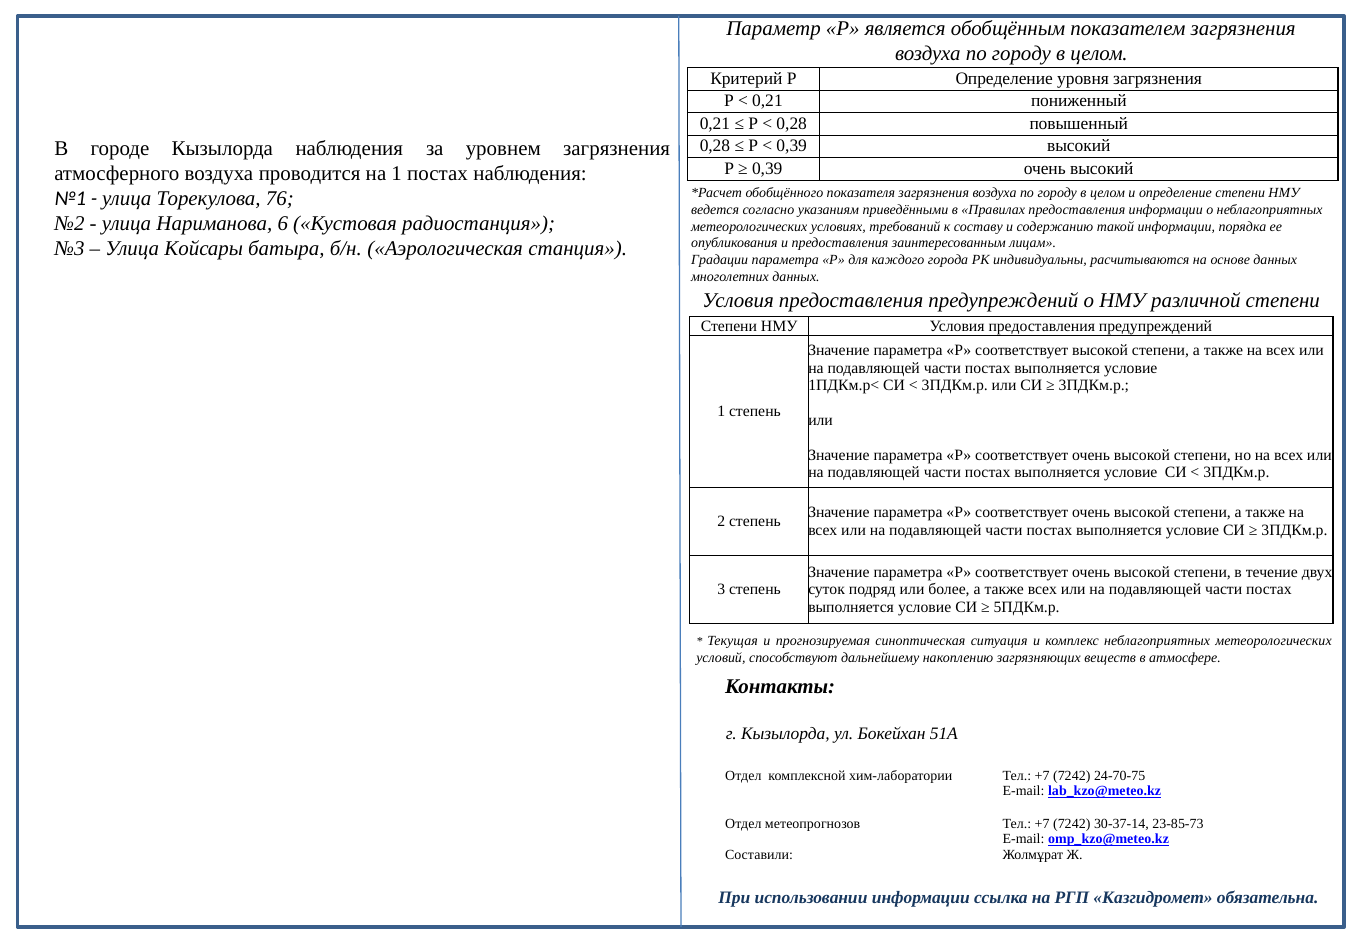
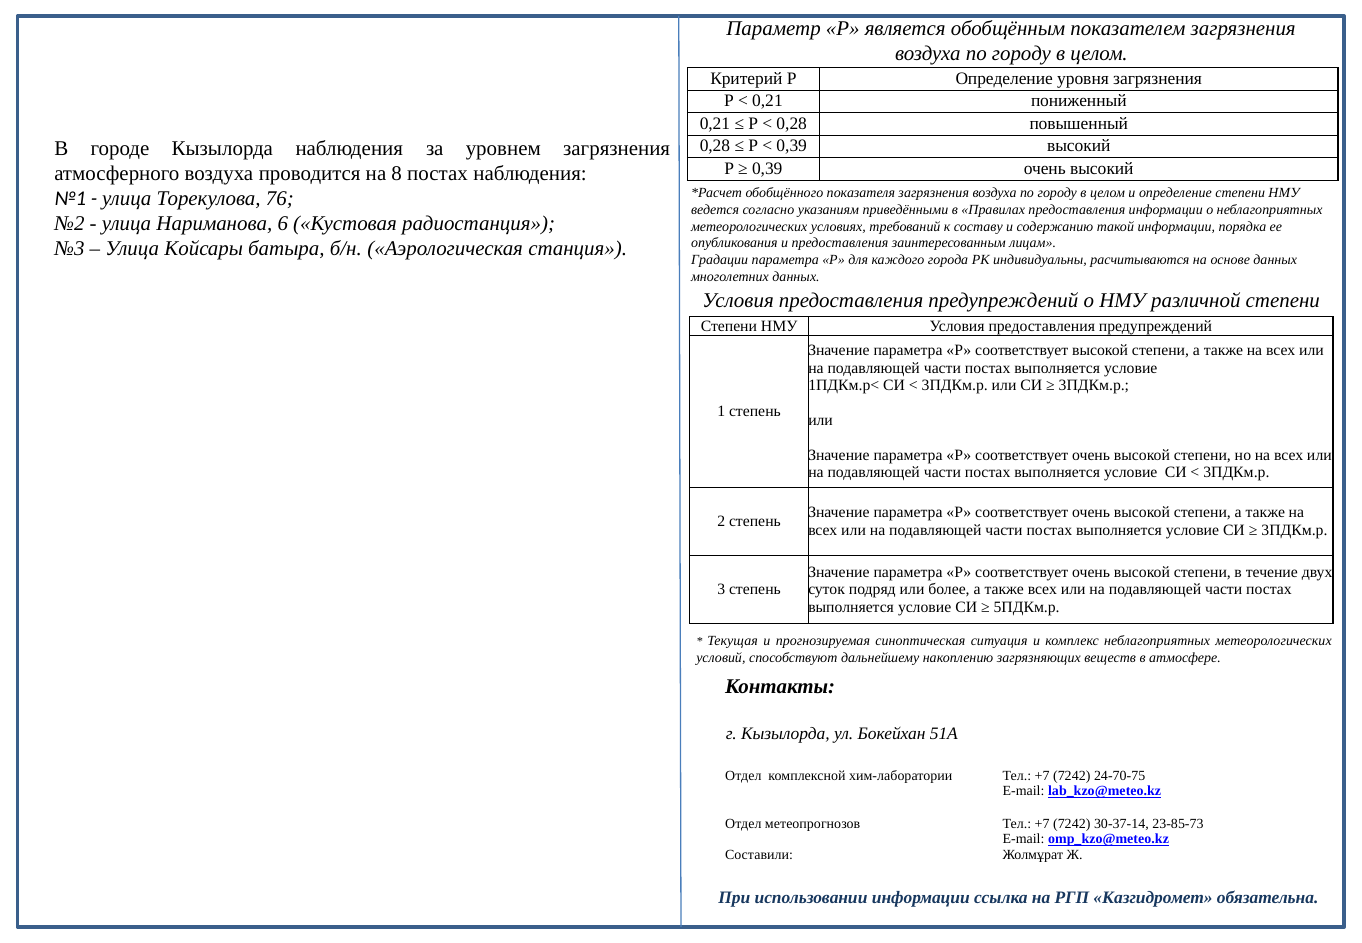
на 1: 1 -> 8 (397, 174)
